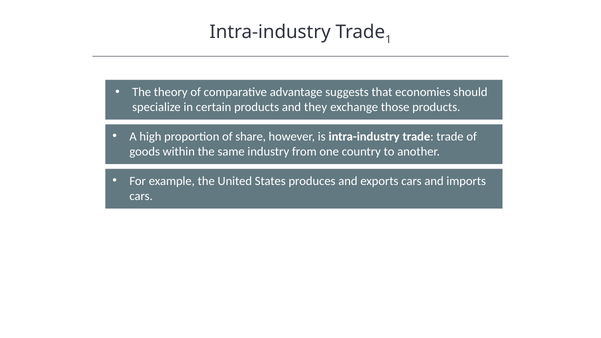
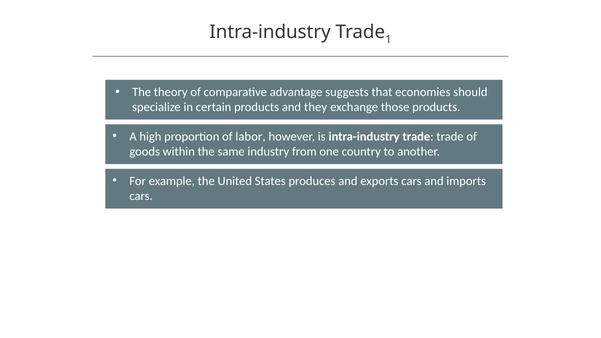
share: share -> labor (251, 137)
